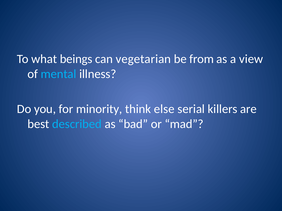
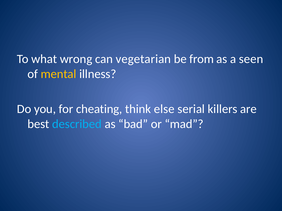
beings: beings -> wrong (76, 59)
view: view -> seen (251, 59)
mental colour: light blue -> yellow (59, 74)
minority: minority -> cheating (99, 109)
